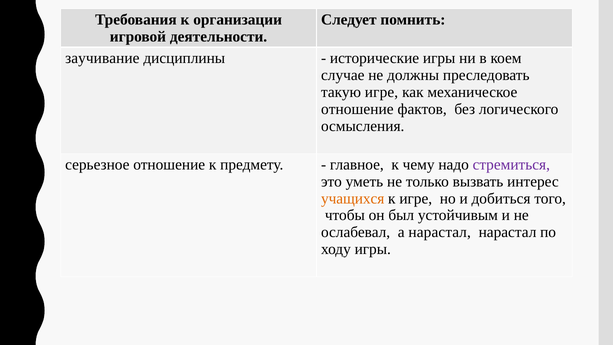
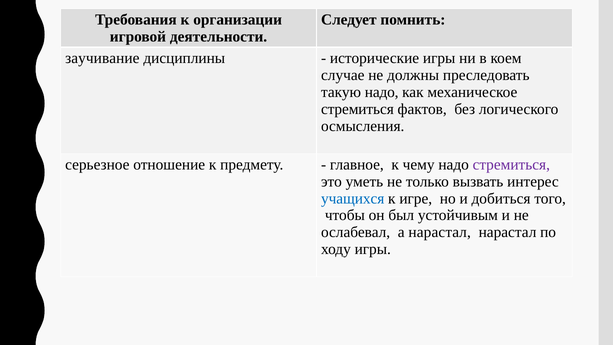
такую игре: игре -> надо (382, 92)
отношение: отношение -> стремиться (357, 109)
учащихся colour: orange -> blue (353, 198)
